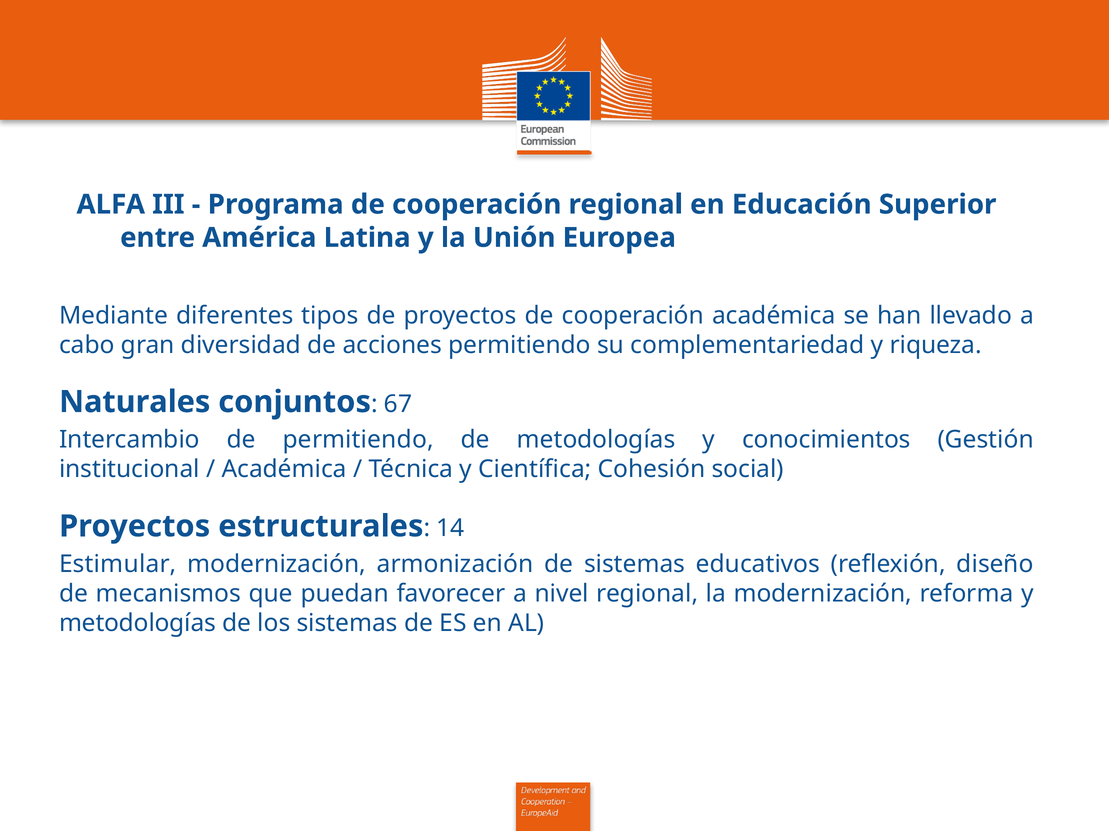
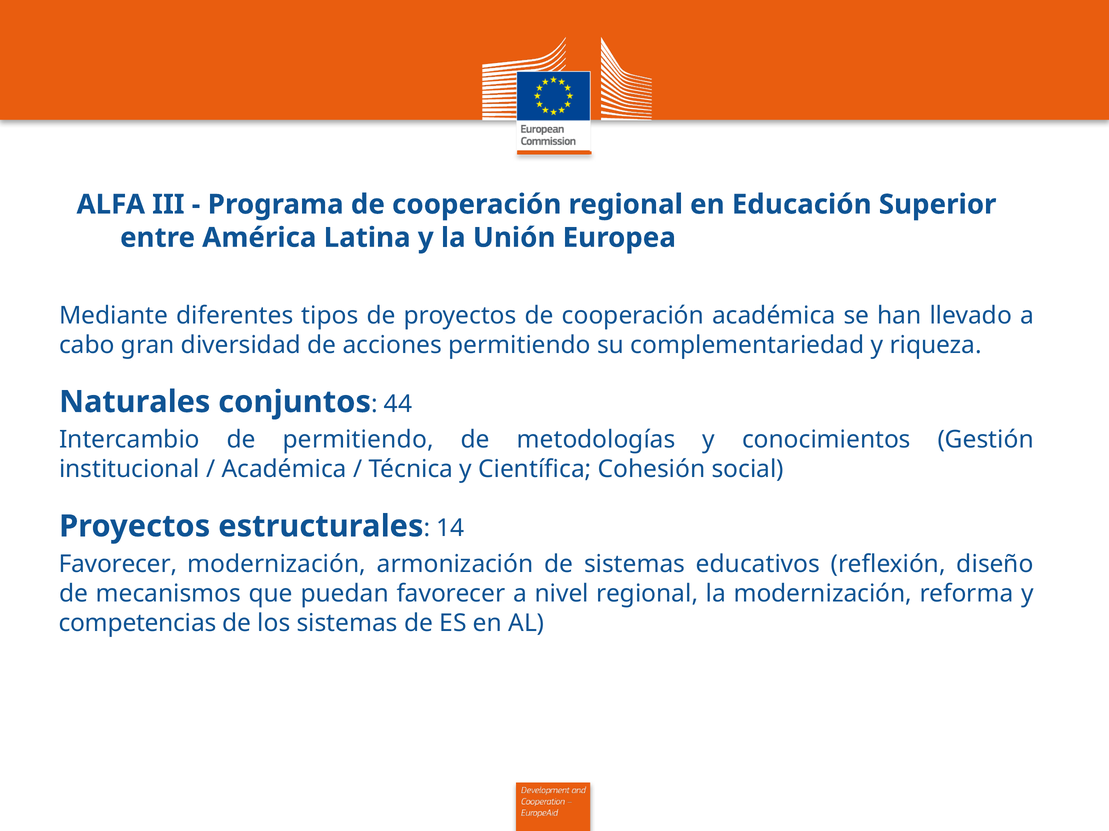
67: 67 -> 44 (398, 404)
Estimular: Estimular -> Favorecer (118, 564)
metodologías: metodologías -> competencias (138, 624)
